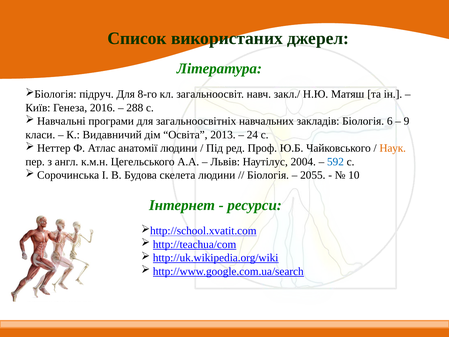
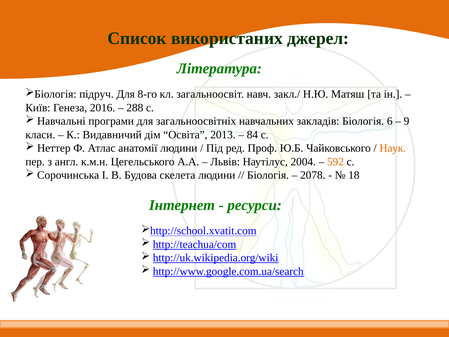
24: 24 -> 84 (252, 135)
592 colour: blue -> orange (335, 162)
2055: 2055 -> 2078 (313, 175)
10: 10 -> 18 (354, 175)
